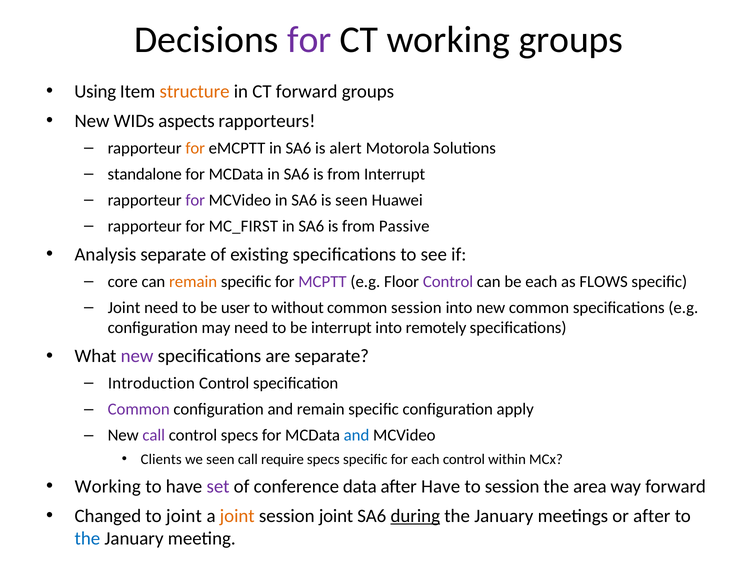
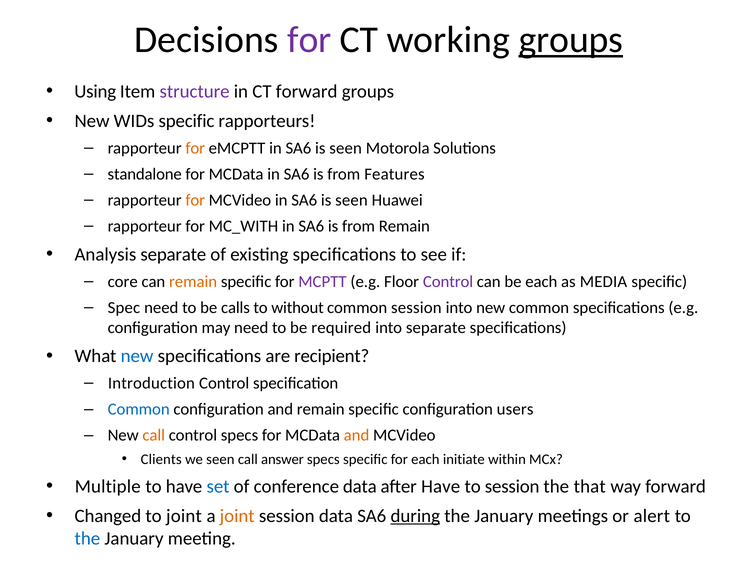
groups underline: none -> present (571, 40)
structure colour: orange -> purple (195, 92)
WIDs aspects: aspects -> specific (187, 121)
alert: alert -> seen (346, 148)
from Interrupt: Interrupt -> Features (394, 174)
for colour: purple -> orange (195, 200)
MC_FIRST: MC_FIRST -> MC_WITH (243, 226)
from Passive: Passive -> Remain (404, 226)
FLOWS: FLOWS -> MEDIA (603, 282)
Joint: Joint -> Spec (124, 308)
user: user -> calls (235, 308)
be interrupt: interrupt -> required (341, 328)
into remotely: remotely -> separate (436, 328)
new colour: purple -> blue (137, 356)
are separate: separate -> recipient (332, 356)
Common colour: purple -> blue (139, 409)
apply: apply -> users (515, 409)
call colour: purple -> orange (154, 435)
and colour: blue -> orange (357, 435)
require: require -> answer (282, 459)
each control: control -> initiate (464, 459)
Working: Working -> Multiple (108, 486)
set colour: purple -> blue (218, 486)
area: area -> that (590, 486)
session joint: joint -> data (336, 516)
or after: after -> alert (652, 516)
